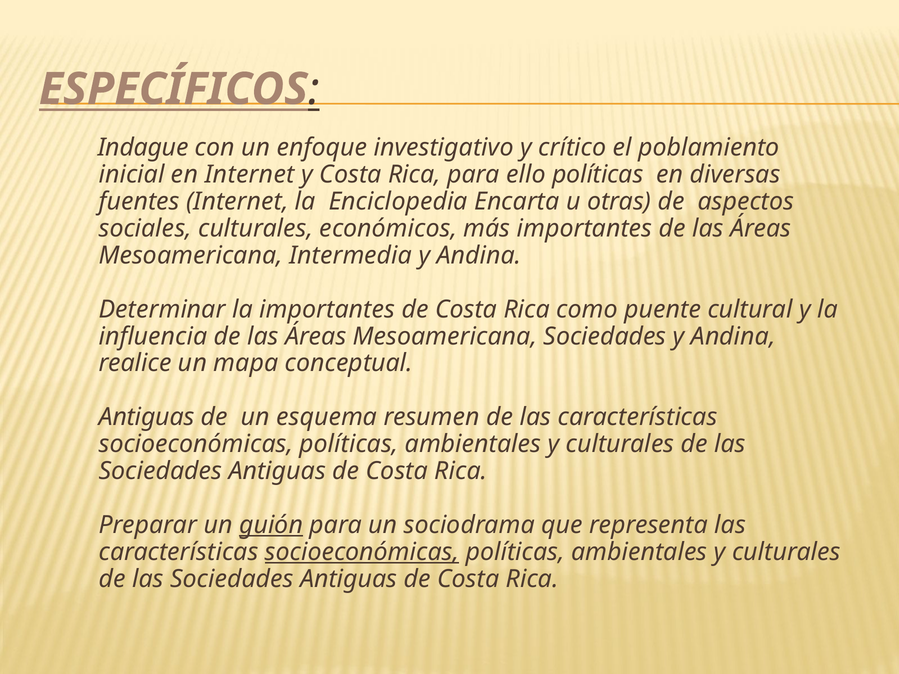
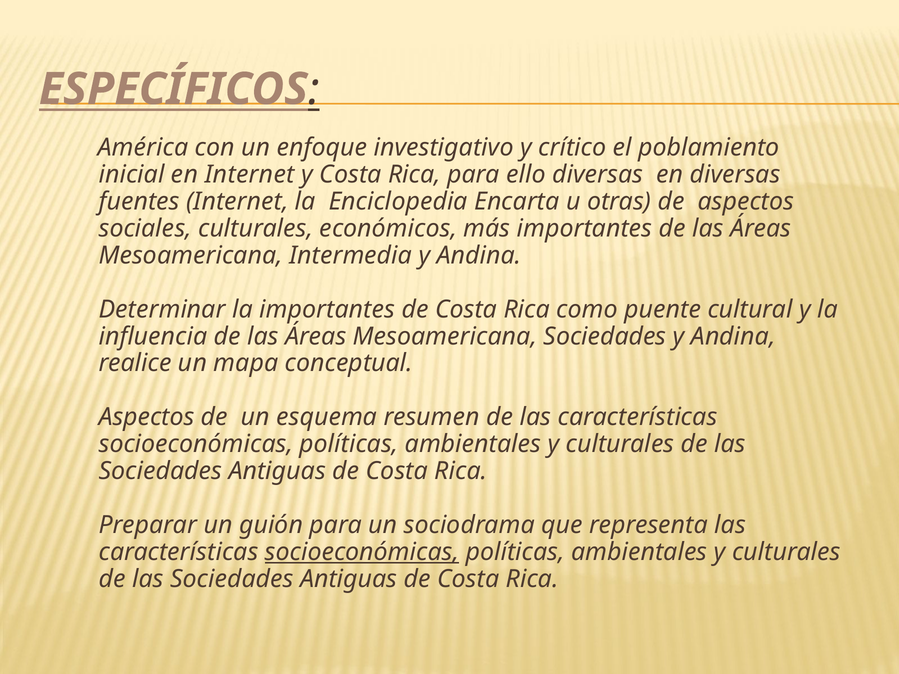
Indague: Indague -> América (143, 148)
ello políticas: políticas -> diversas (598, 175)
Antiguas: Antiguas -> Aspectos (147, 417)
guión underline: present -> none (271, 525)
